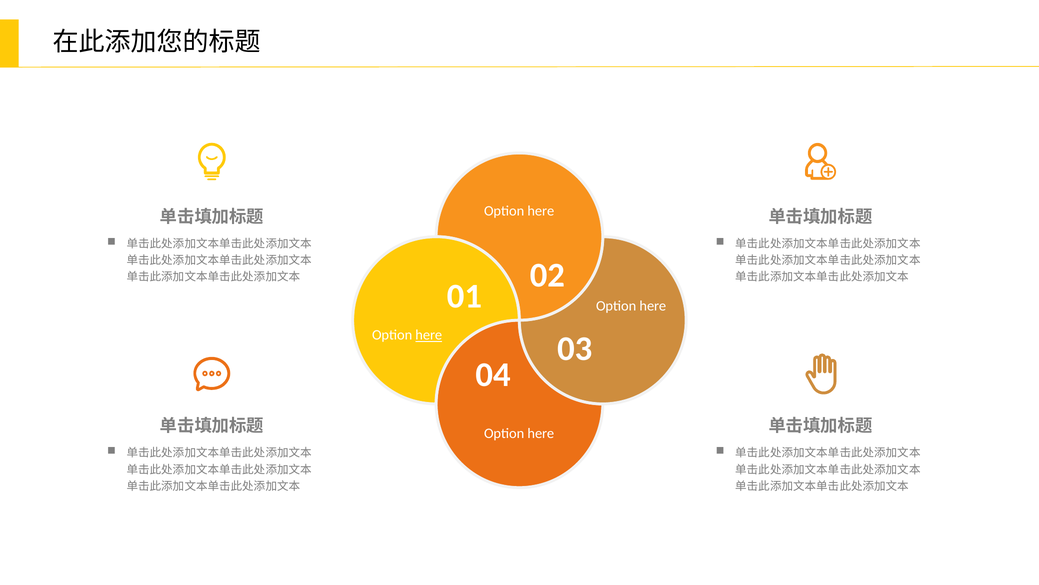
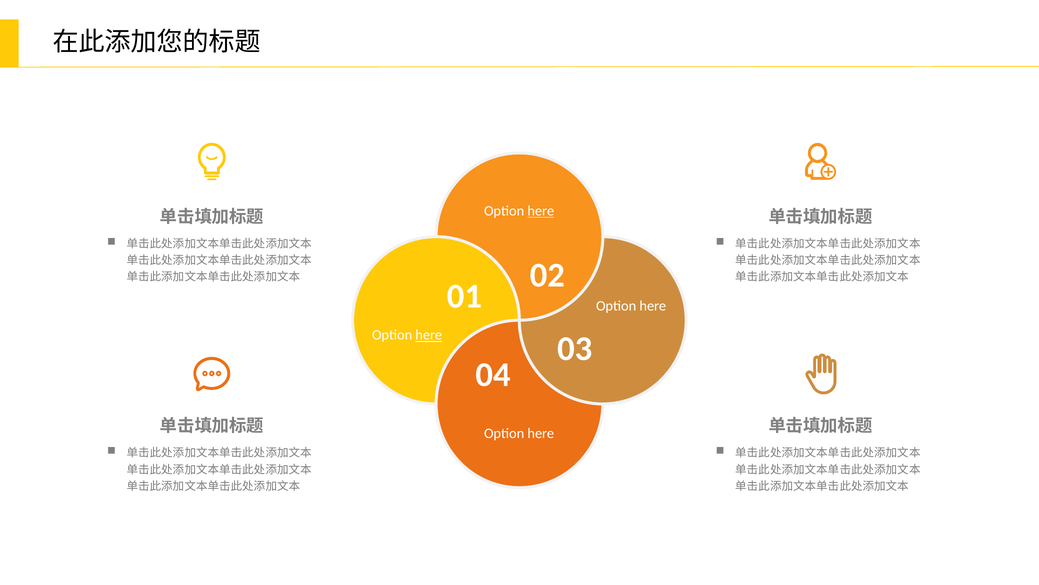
here underline: none -> present (541, 211)
